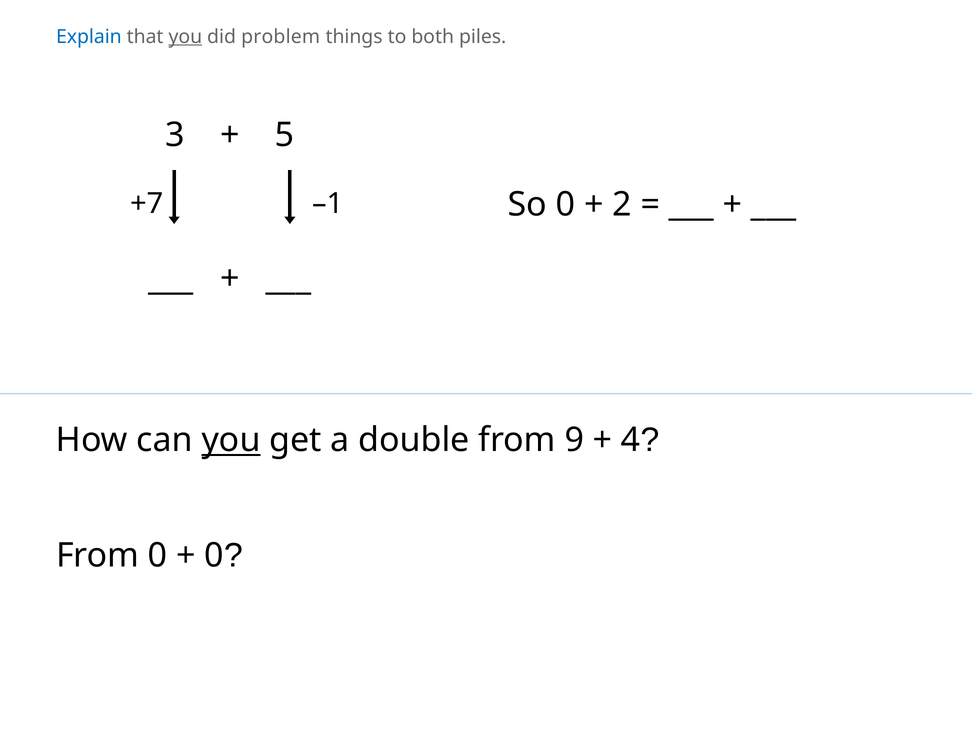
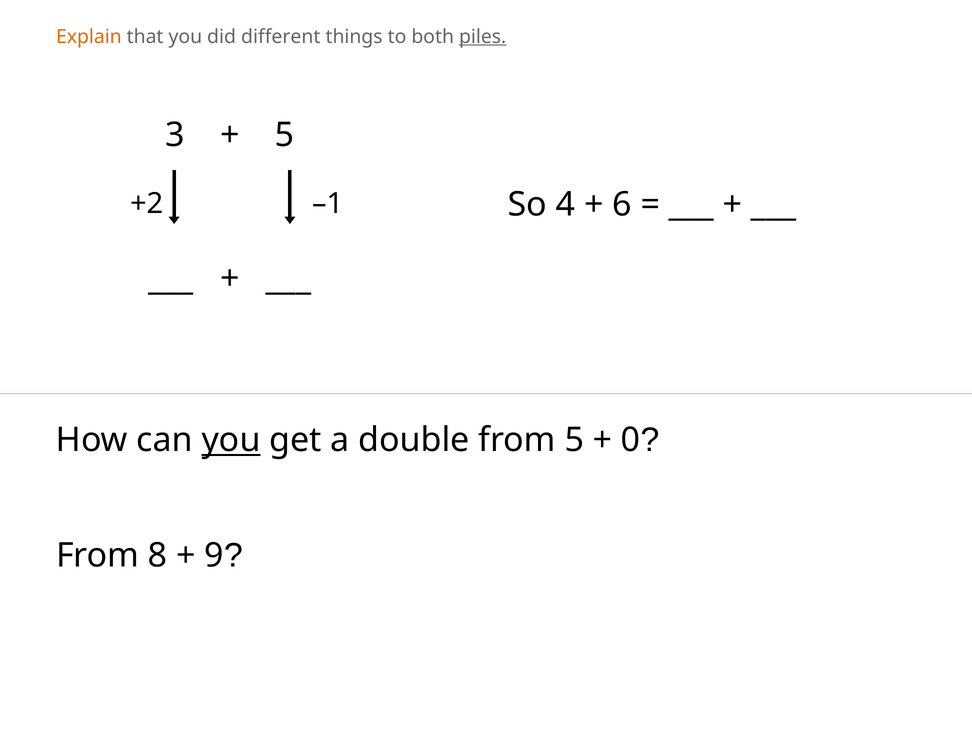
Explain colour: blue -> orange (89, 37)
you underline: present -> none (185, 37)
problem: problem -> different (281, 37)
piles underline: none -> present (483, 37)
So 0: 0 -> 4 (566, 204)
2: 2 -> 6 (622, 204)
+7: +7 -> +2 (147, 204)
from 9: 9 -> 5 (574, 440)
4: 4 -> 0 (631, 440)
From 0: 0 -> 8 (158, 556)
0: 0 -> 9 (214, 556)
